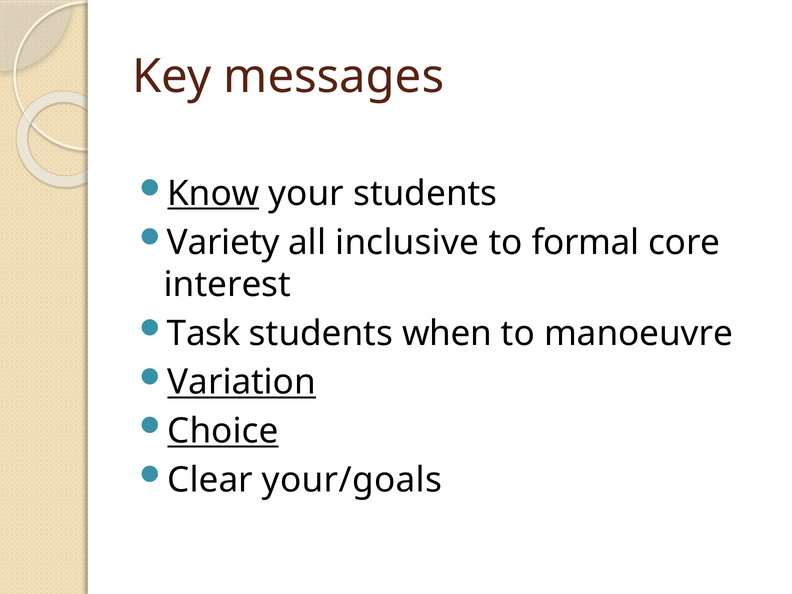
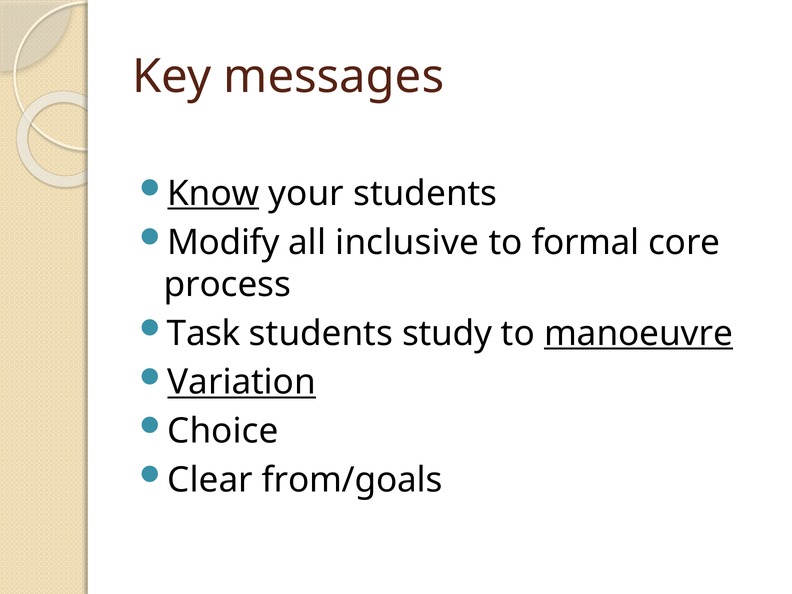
Variety: Variety -> Modify (223, 242)
interest: interest -> process (227, 285)
when: when -> study (447, 333)
manoeuvre underline: none -> present (639, 333)
Choice underline: present -> none (223, 431)
your/goals: your/goals -> from/goals (352, 480)
